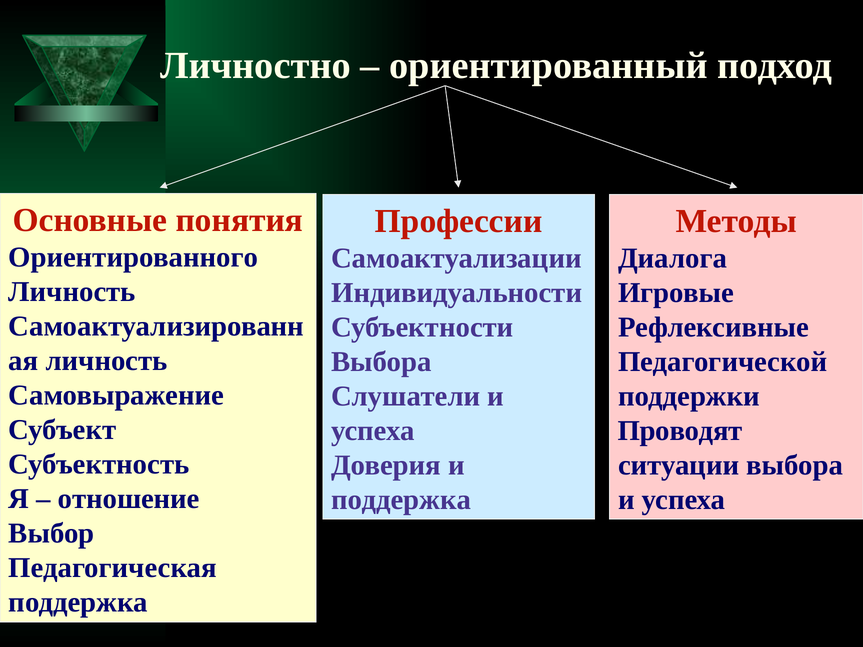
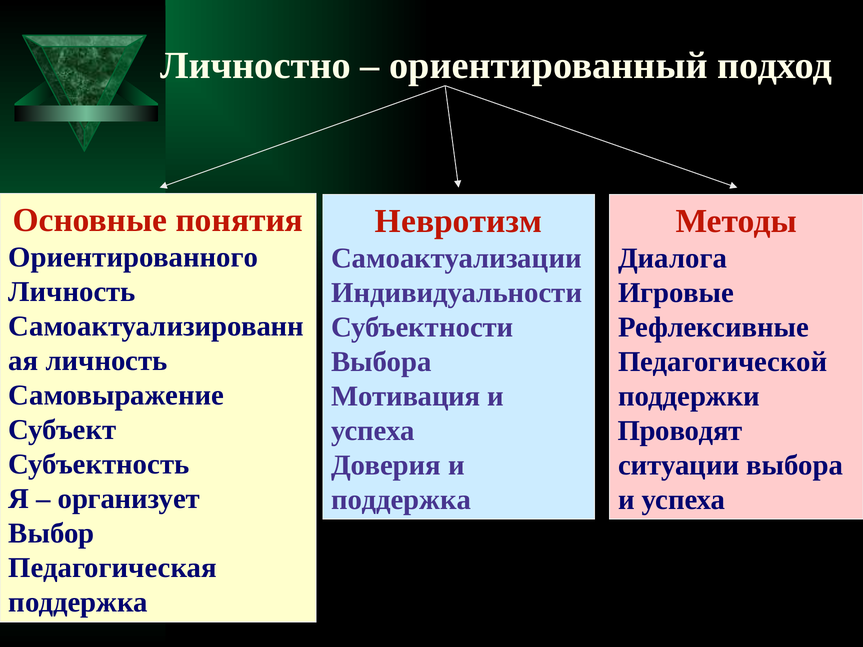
Профессии: Профессии -> Невротизм (459, 221)
Слушатели: Слушатели -> Мотивация (406, 396)
отношение: отношение -> организует (129, 499)
